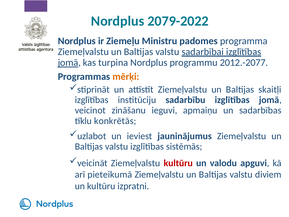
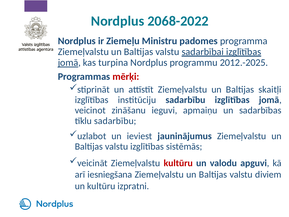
2079-2022: 2079-2022 -> 2068-2022 (178, 21)
2012.-2077: 2012.-2077 -> 2012.-2025 (244, 63)
mērķi colour: orange -> red (126, 76)
tīklu konkrētās: konkrētās -> sadarbību (115, 121)
pieteikumā: pieteikumā -> iesniegšana (110, 174)
